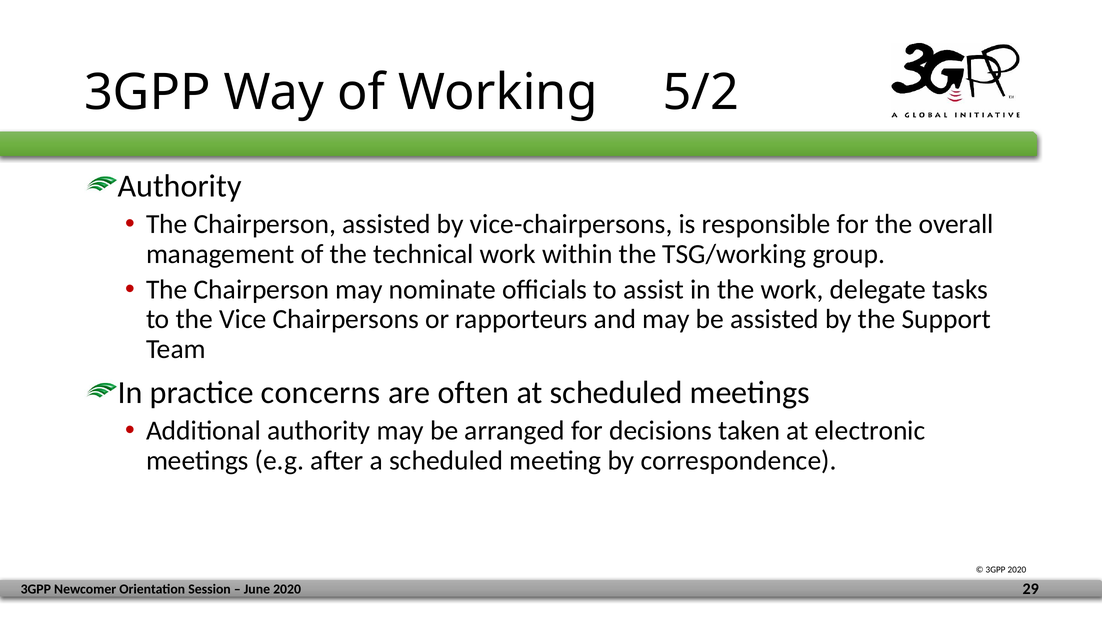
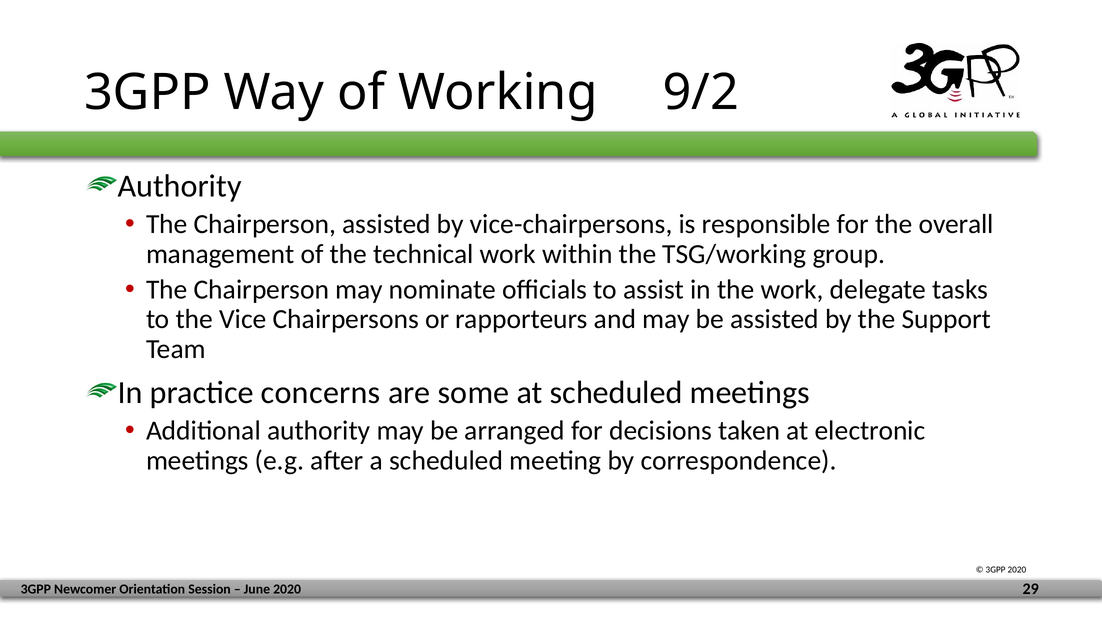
5/2: 5/2 -> 9/2 (701, 93)
often: often -> some (473, 393)
